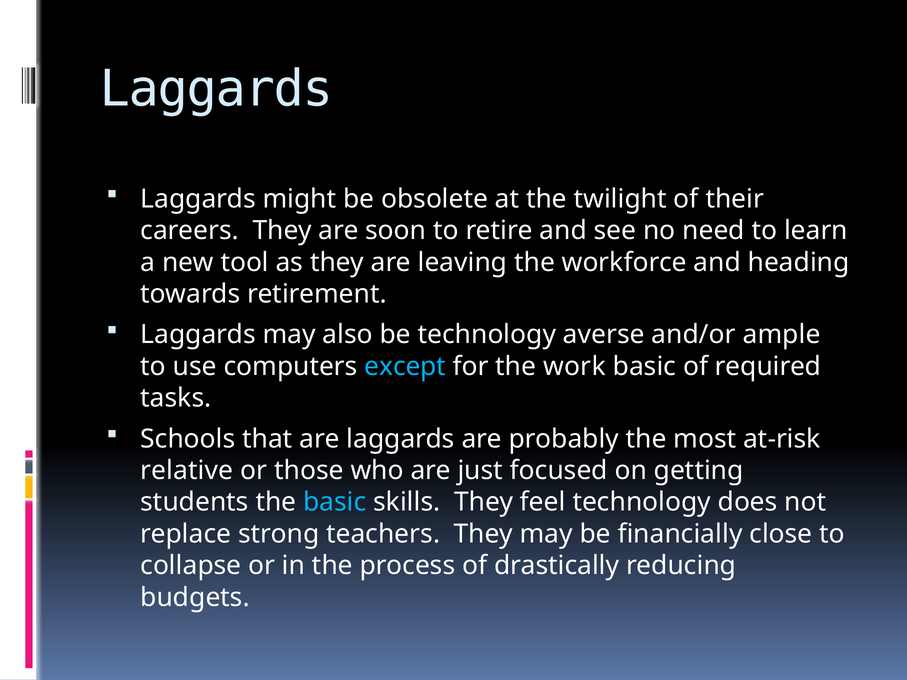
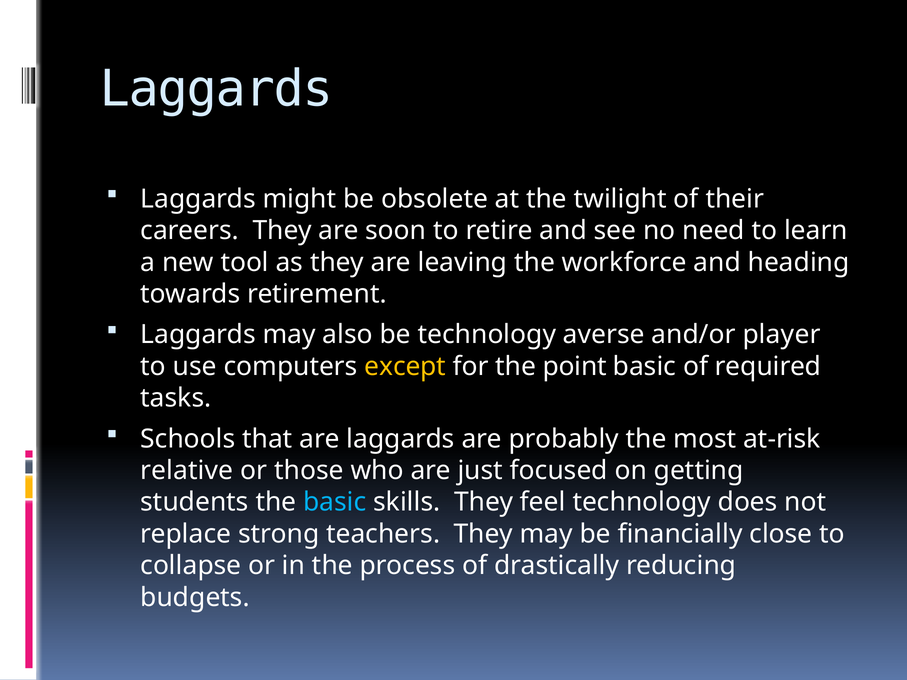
ample: ample -> player (782, 335)
except colour: light blue -> yellow (405, 367)
work: work -> point (575, 367)
